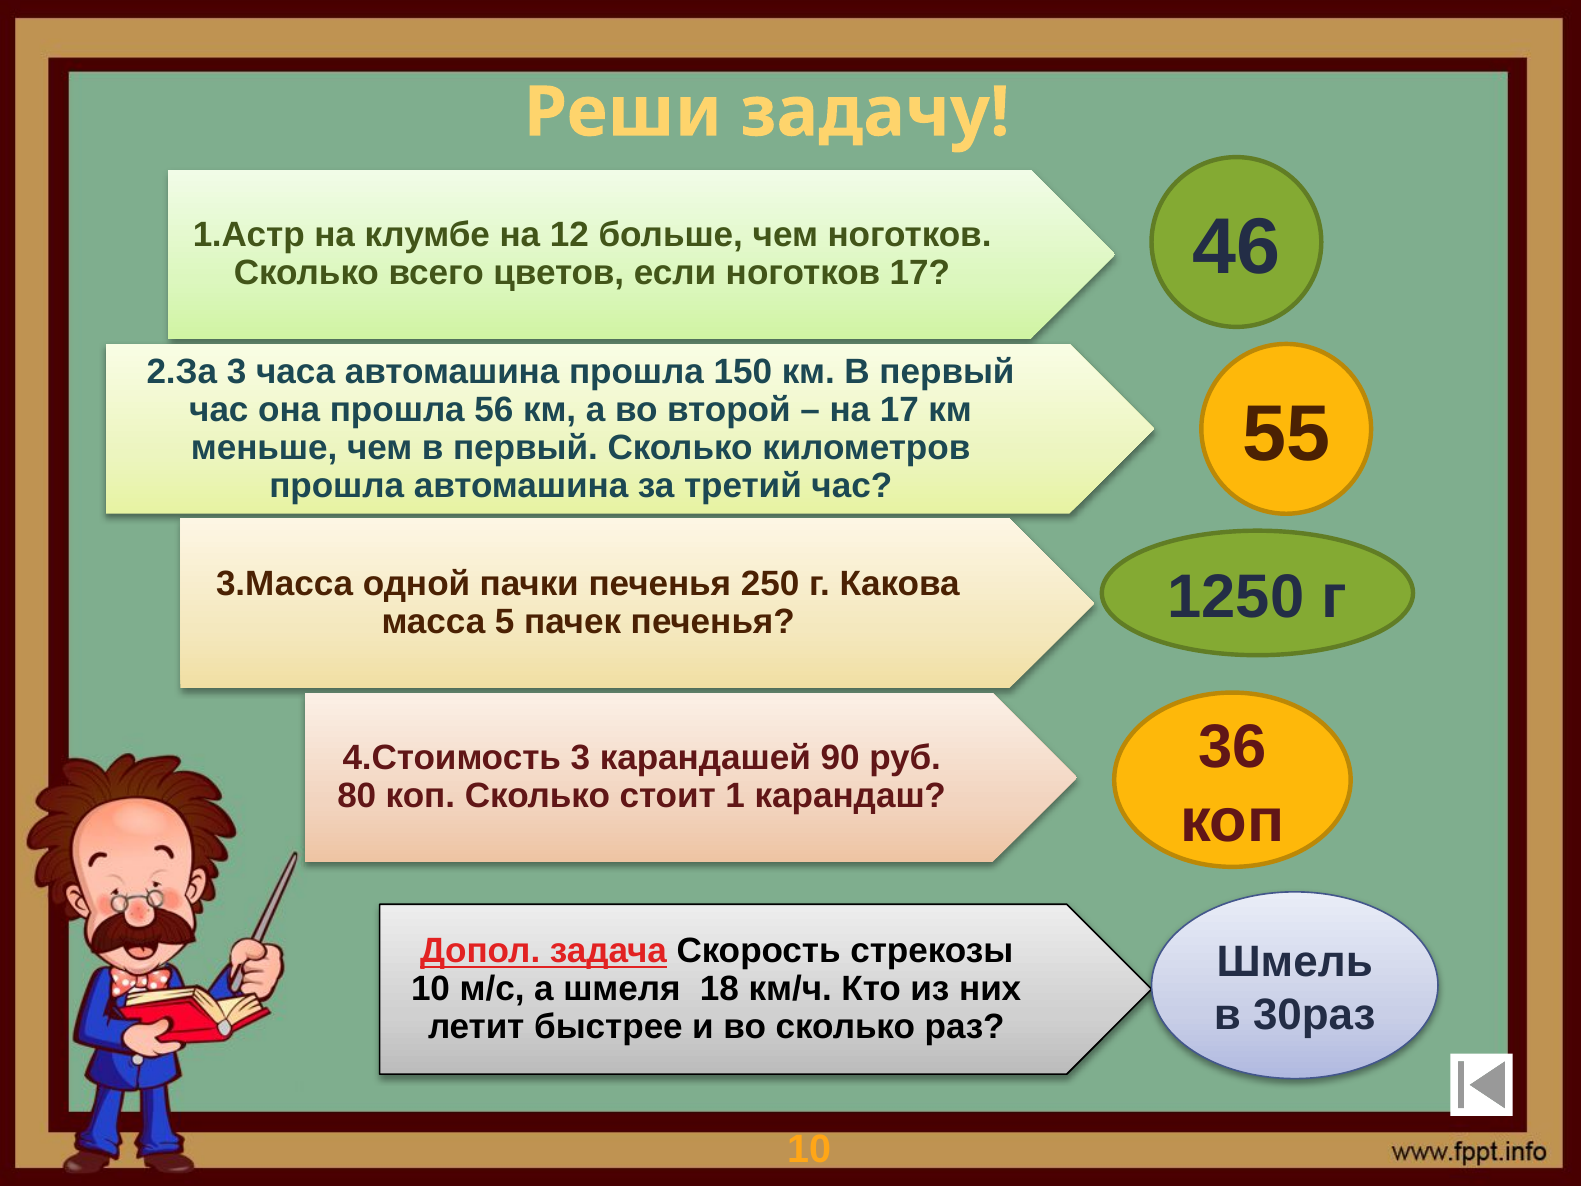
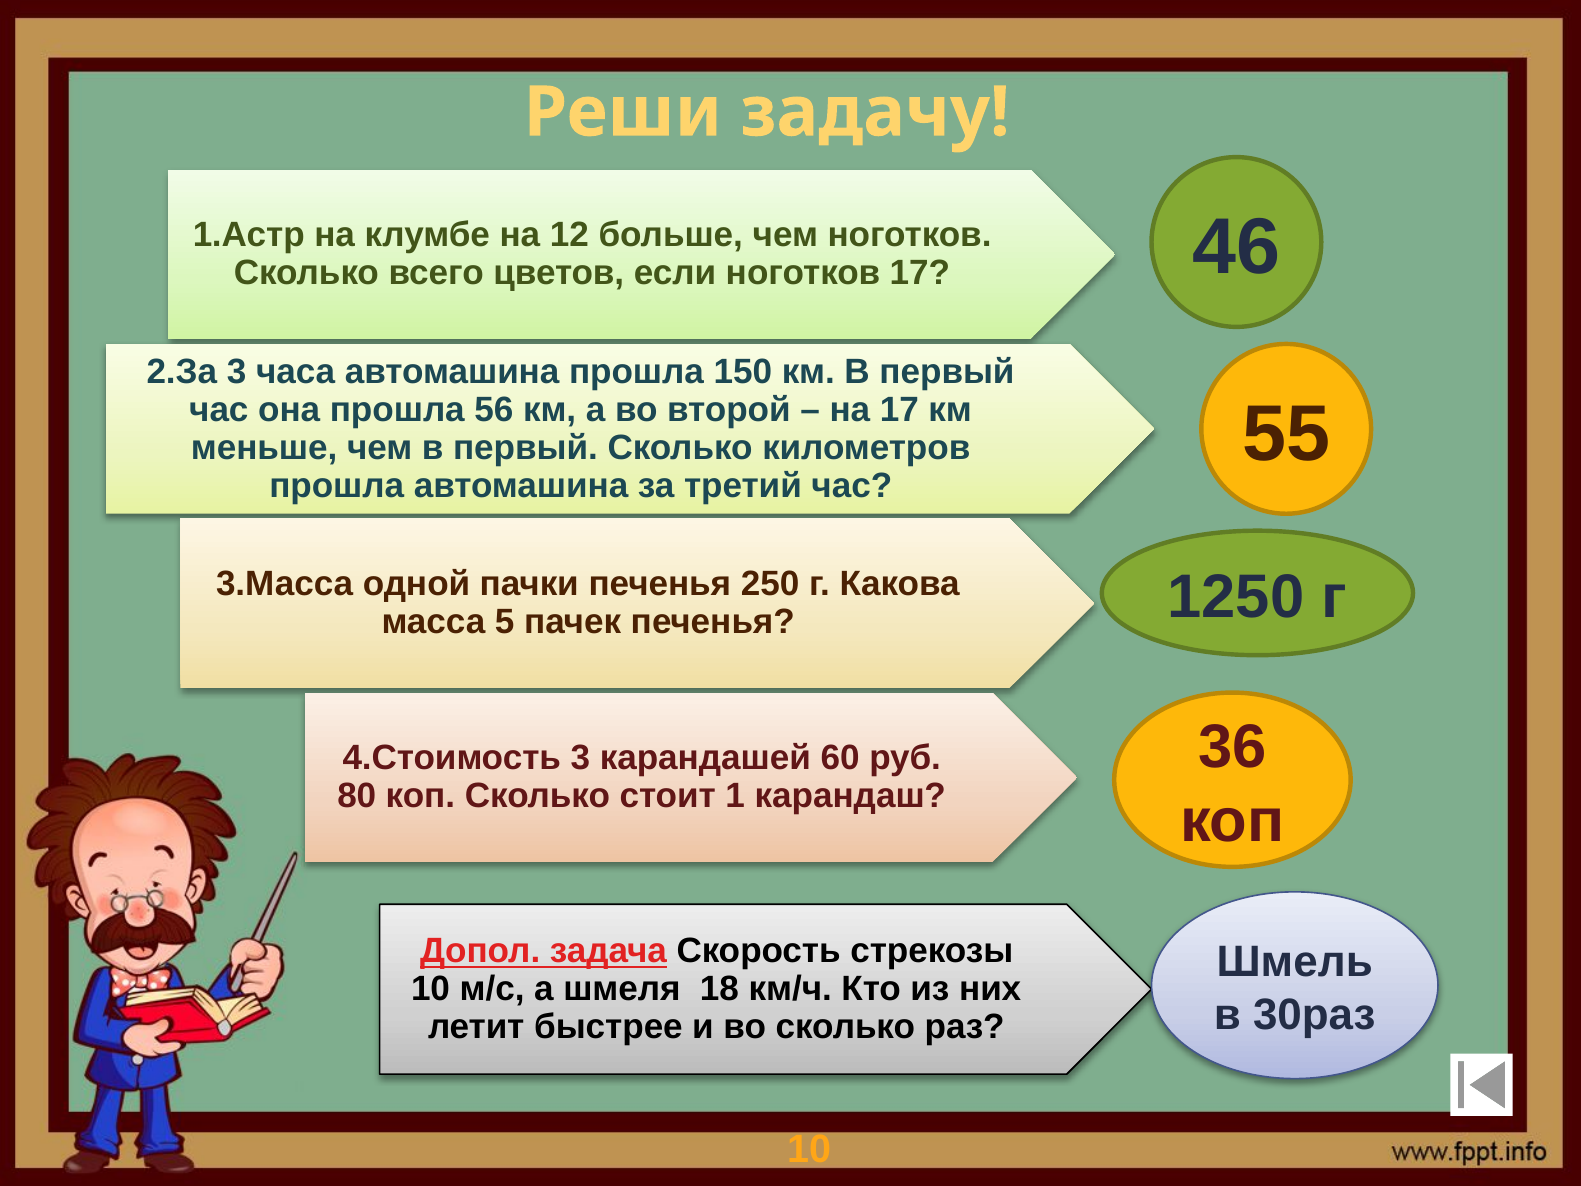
90: 90 -> 60 (840, 758)
